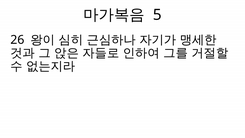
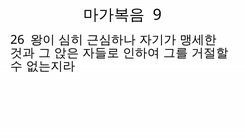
5: 5 -> 9 (157, 15)
